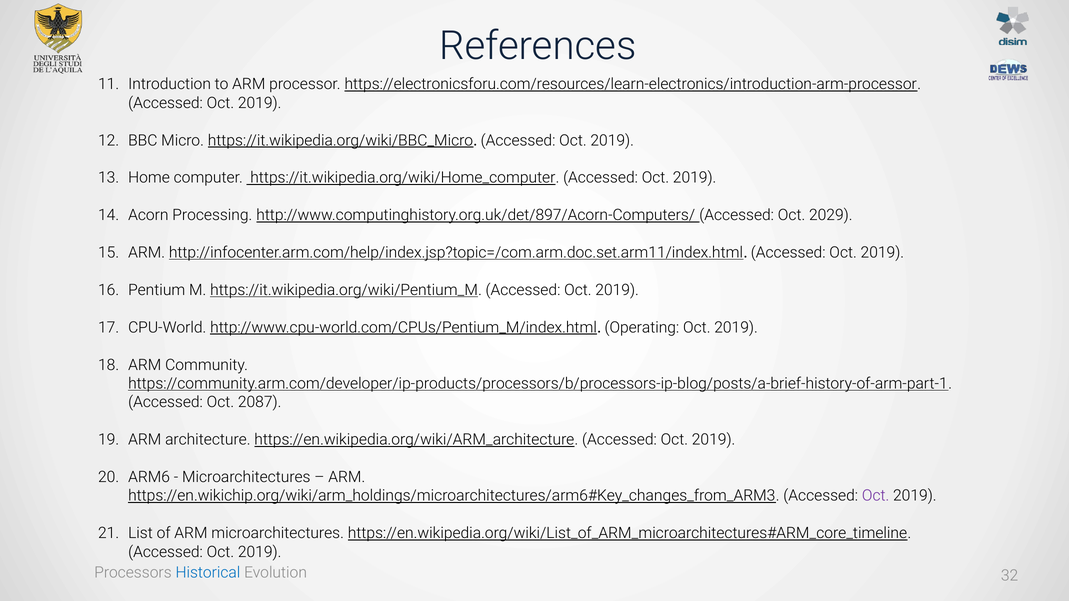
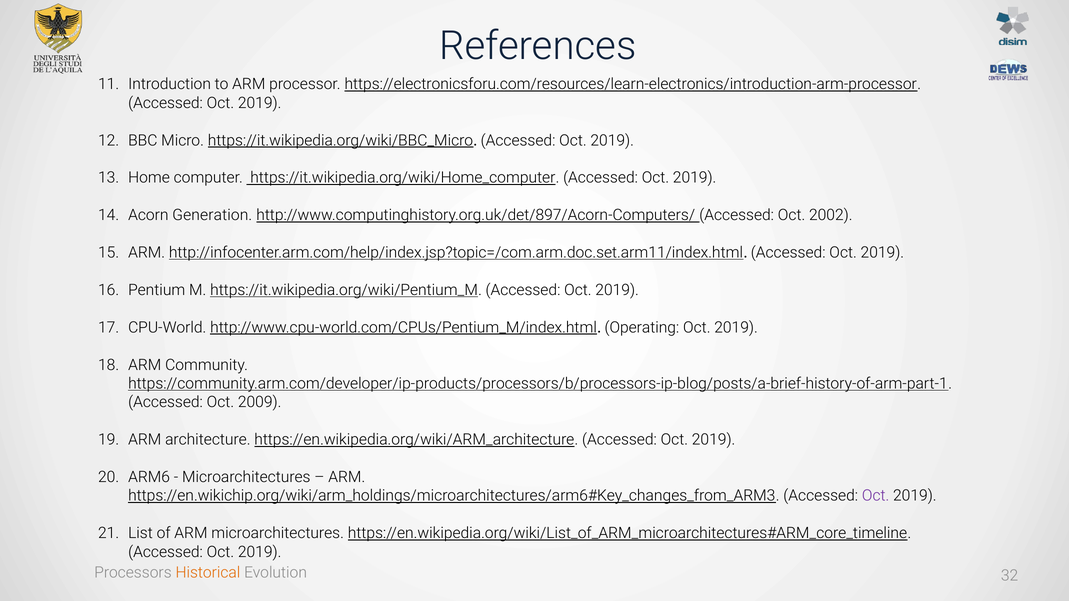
Processing: Processing -> Generation (212, 215)
2029: 2029 -> 2002 (831, 215)
2087: 2087 -> 2009 (260, 402)
Historical colour: blue -> orange (208, 573)
